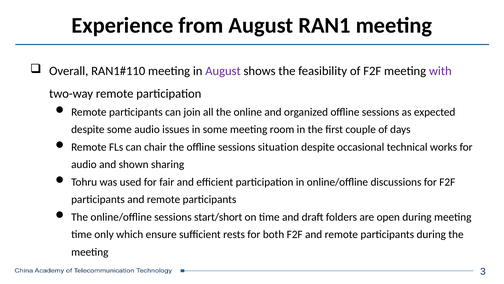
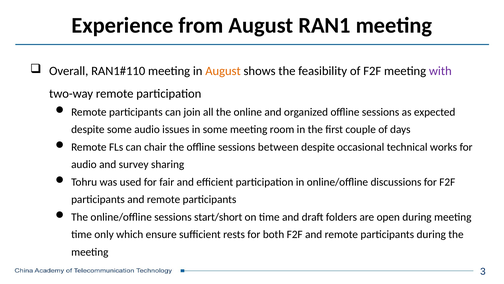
August colour: purple -> orange (223, 71)
situation: situation -> between (278, 147)
shown: shown -> survey (134, 164)
